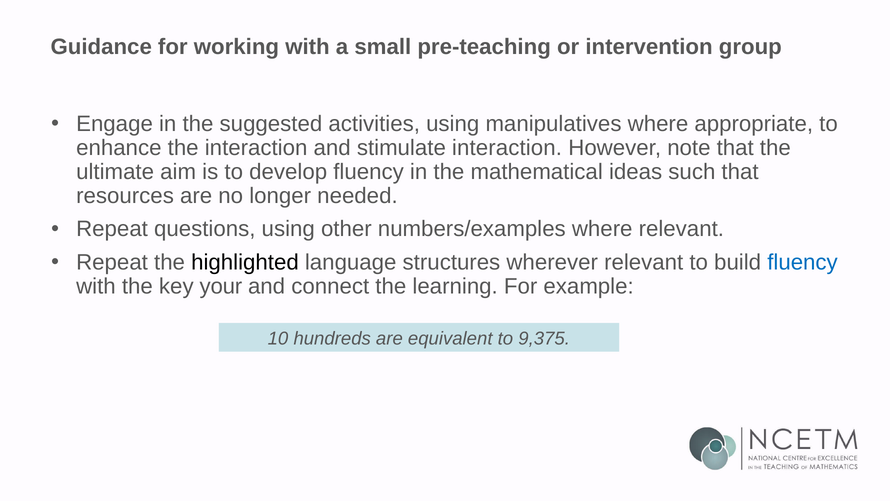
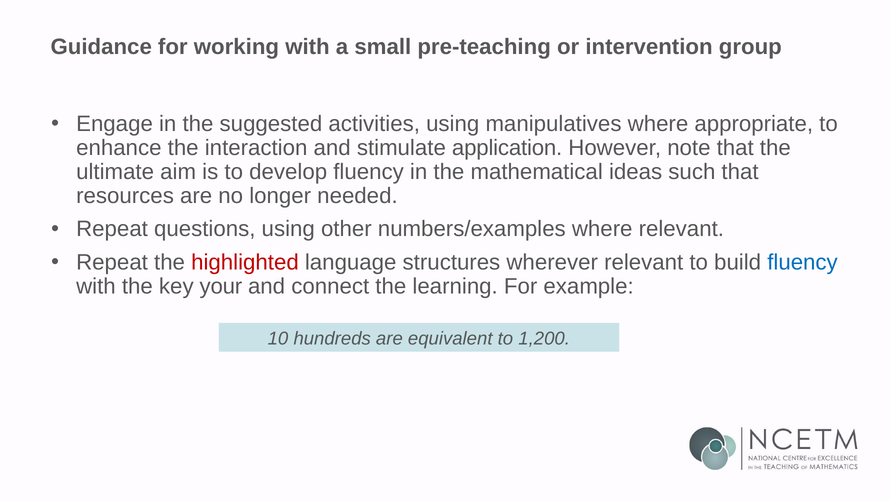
stimulate interaction: interaction -> application (507, 148)
highlighted colour: black -> red (245, 262)
9,375: 9,375 -> 1,200 (544, 338)
